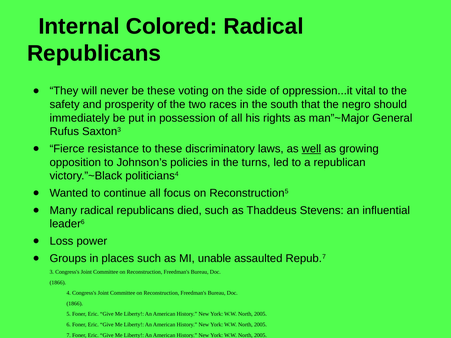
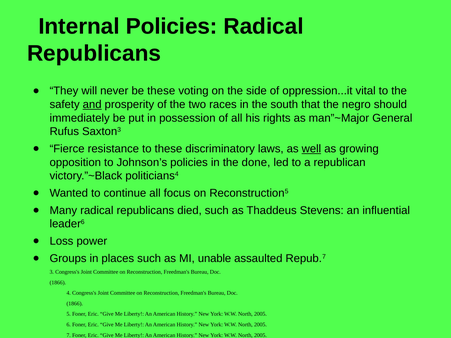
Internal Colored: Colored -> Policies (172, 26)
and underline: none -> present (92, 105)
turns: turns -> done (256, 162)
